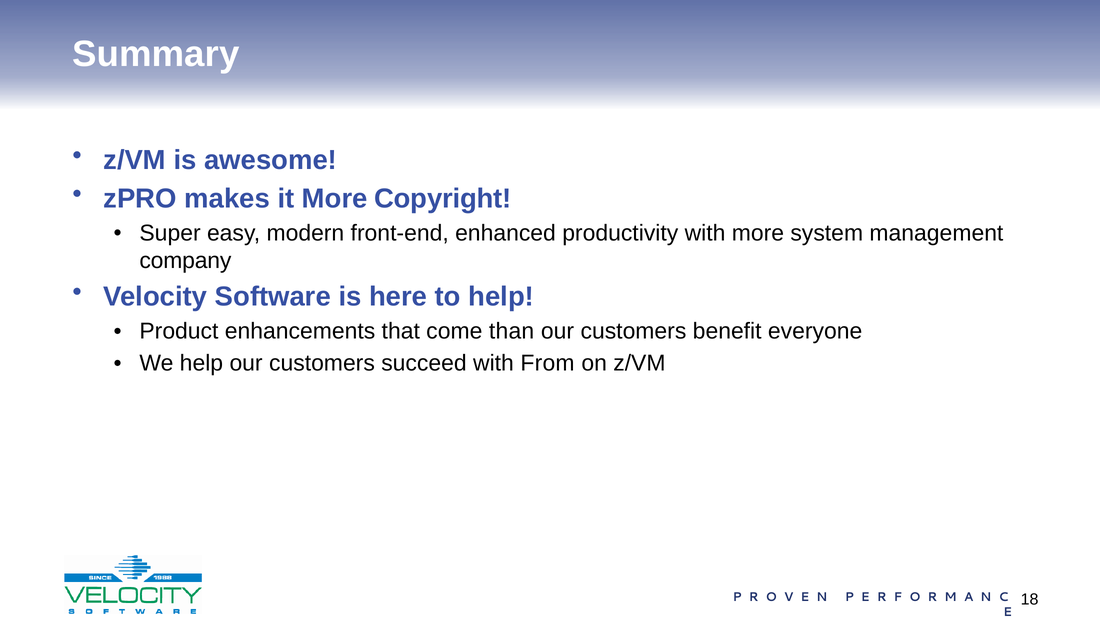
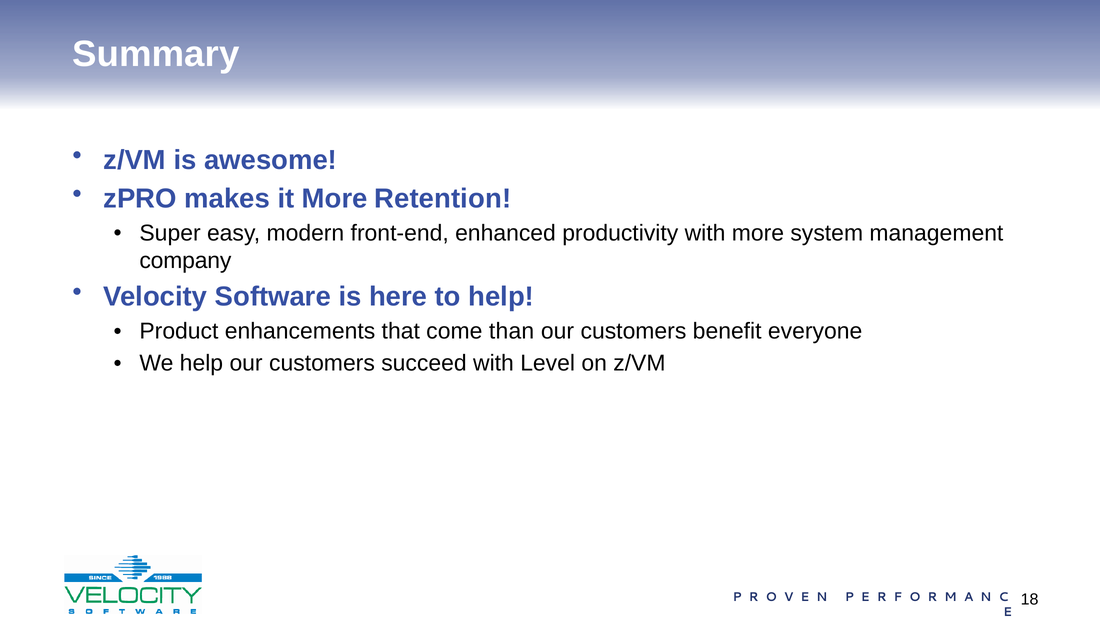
Copyright: Copyright -> Retention (443, 199)
From: From -> Level (548, 363)
